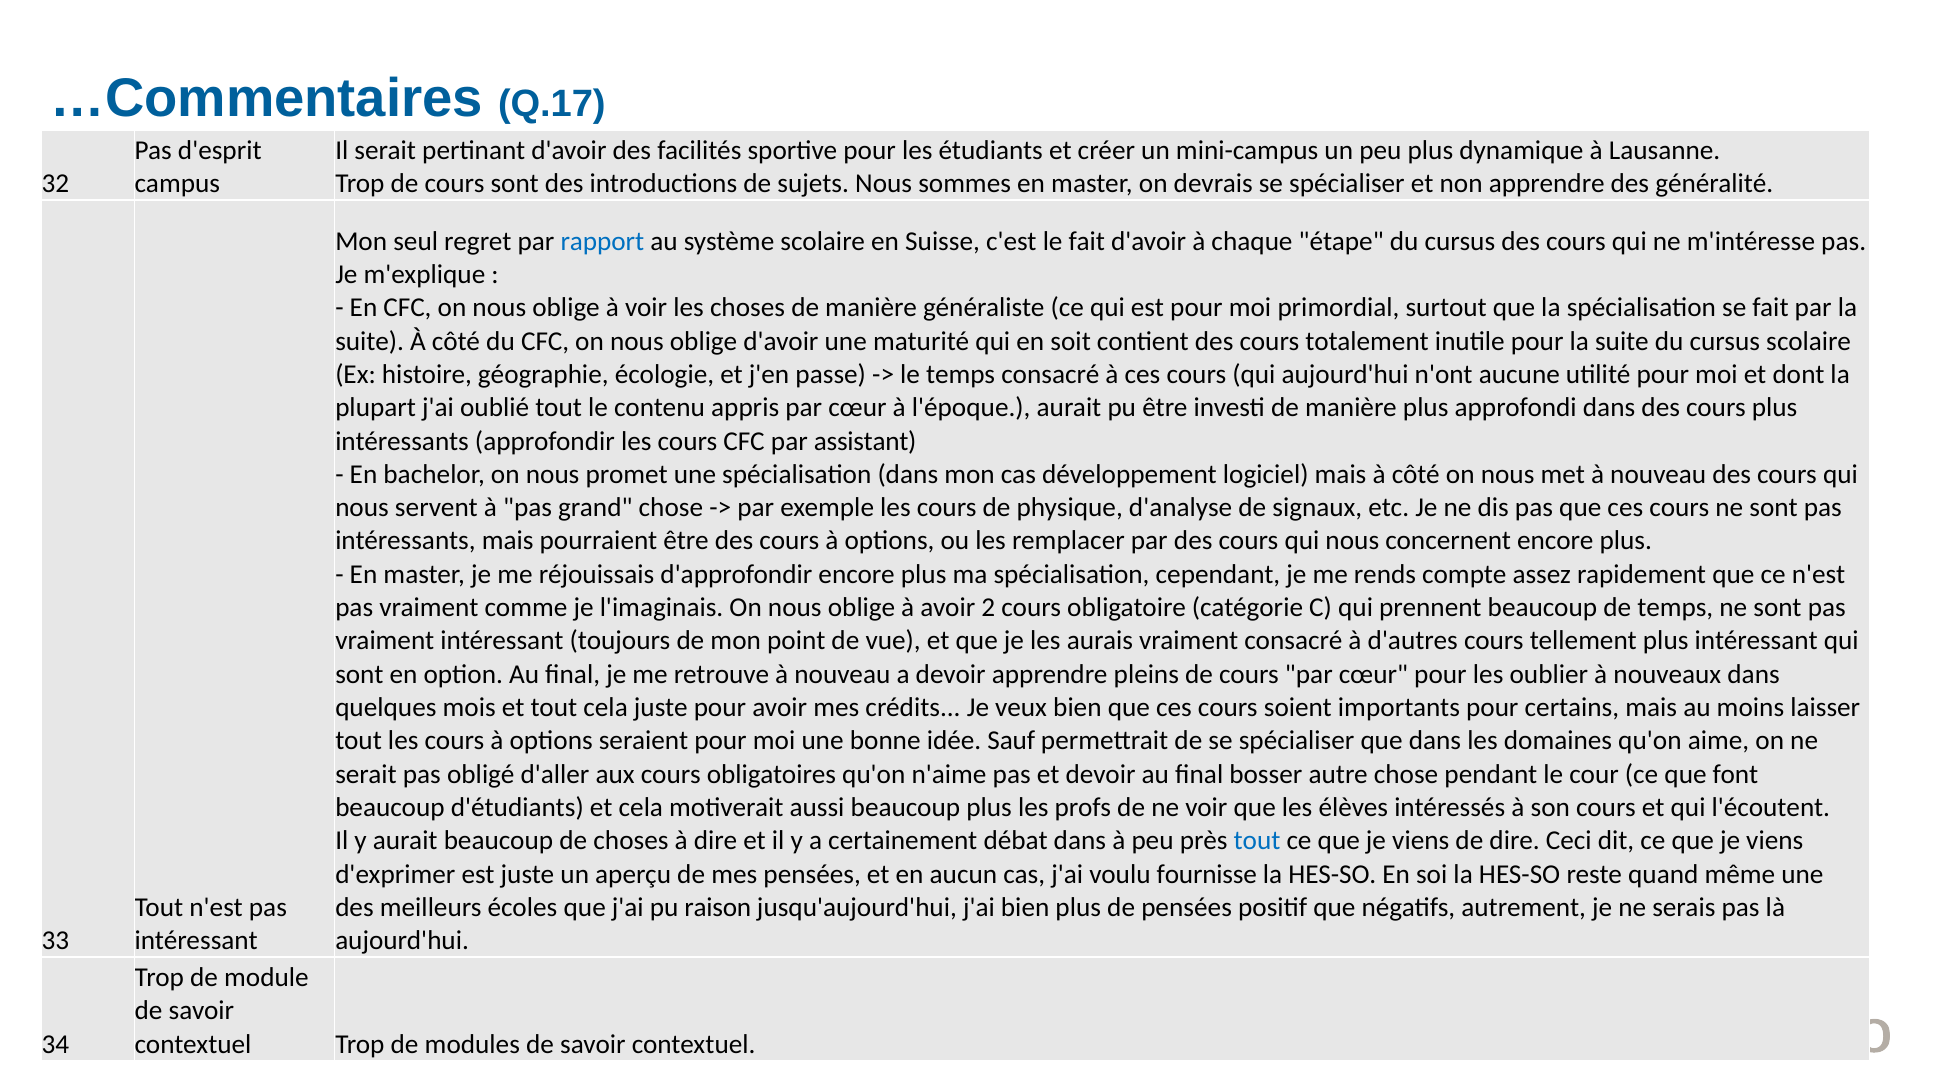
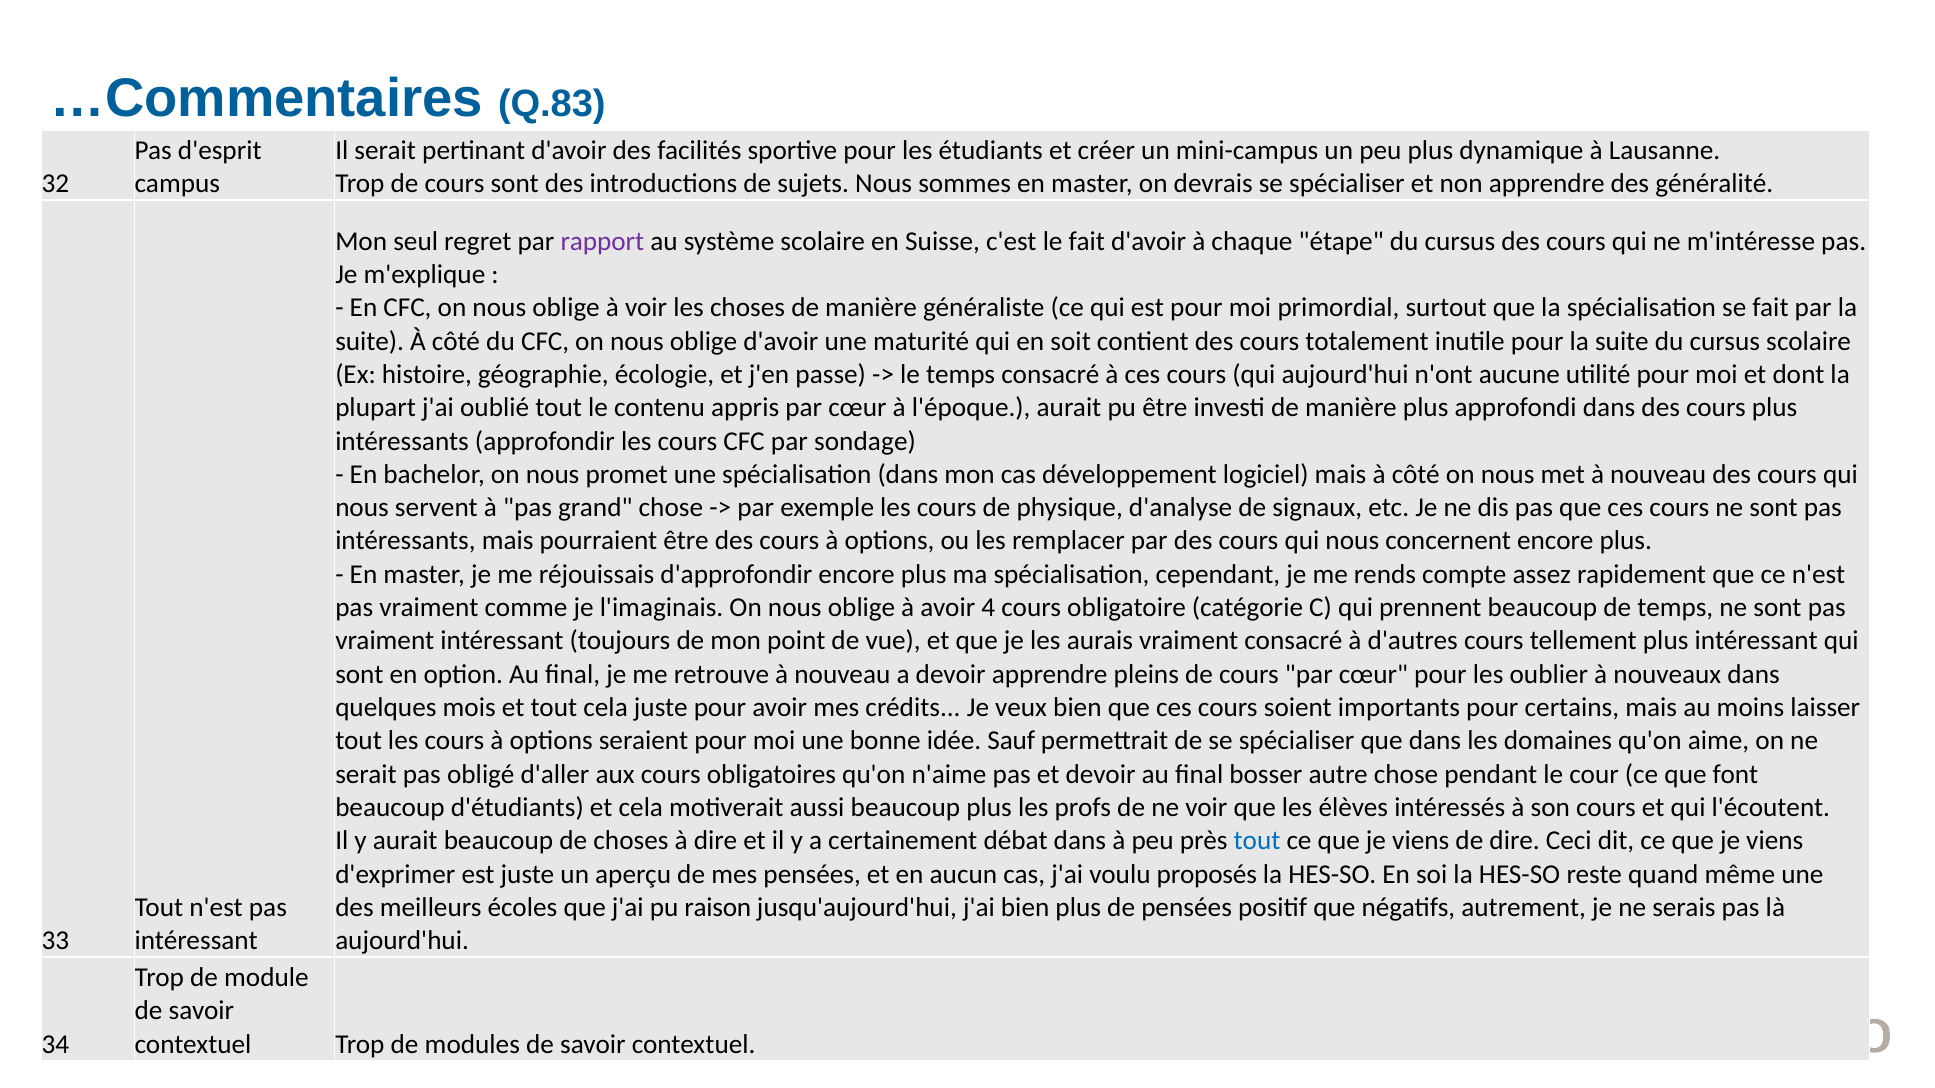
Q.17: Q.17 -> Q.83 (552, 104)
rapport colour: blue -> purple (602, 241)
assistant: assistant -> sondage (865, 441)
2: 2 -> 4 (988, 608)
fournisse: fournisse -> proposés (1207, 874)
